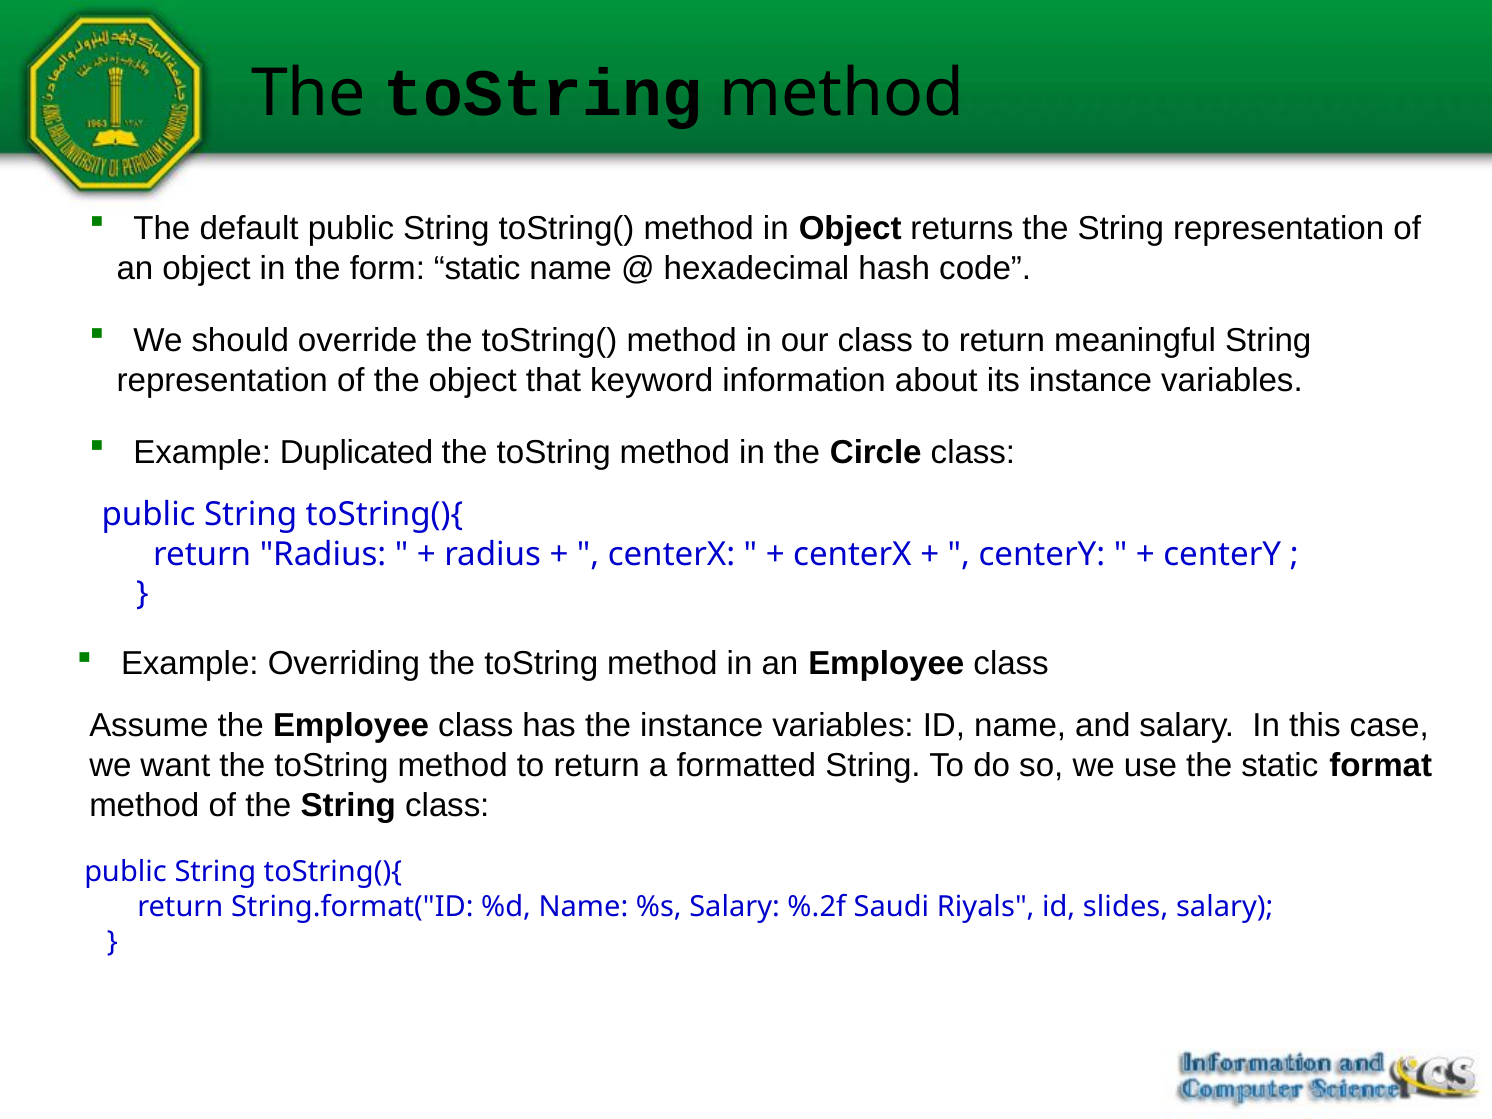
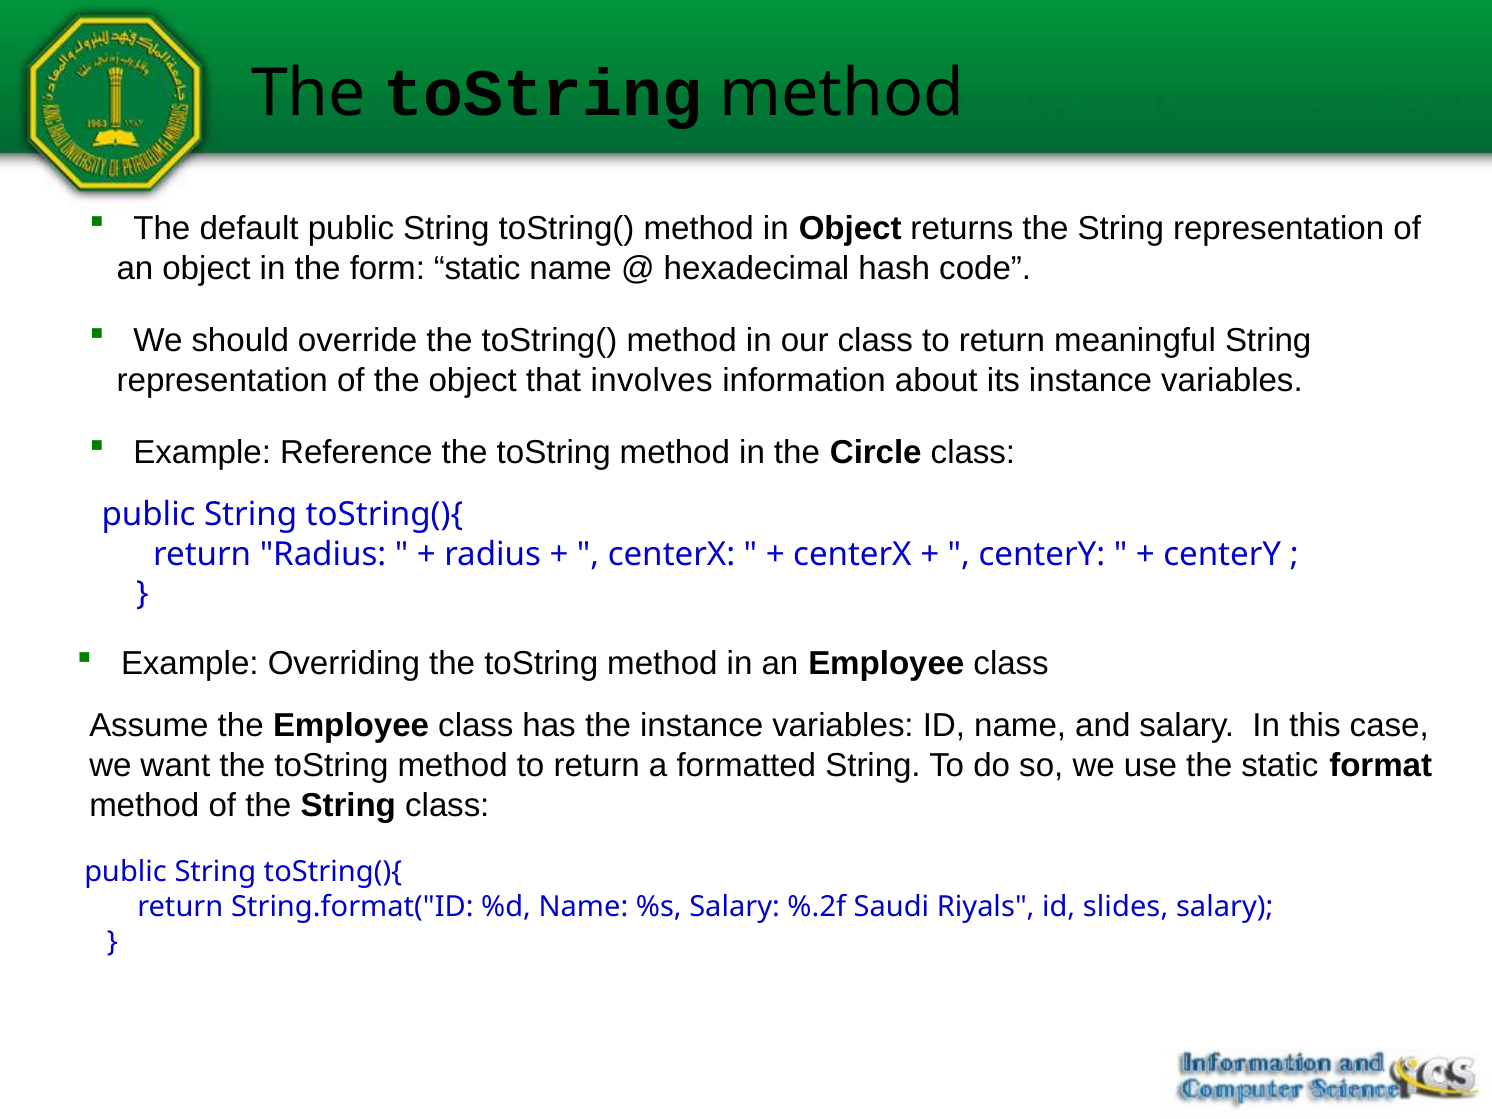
keyword: keyword -> involves (652, 380)
Duplicated: Duplicated -> Reference (356, 452)
